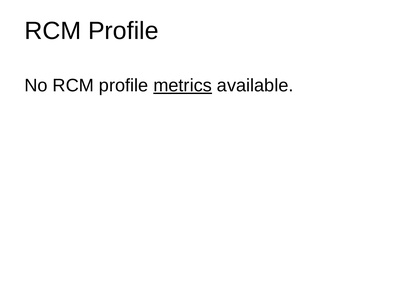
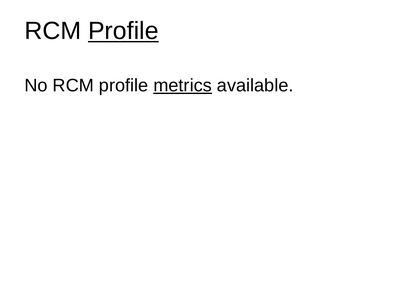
Profile underline: none -> present (123, 31)
